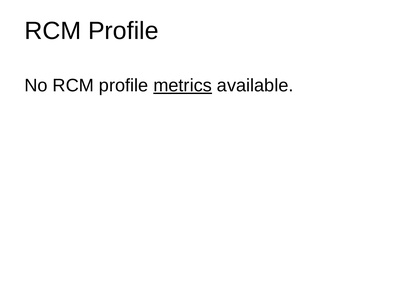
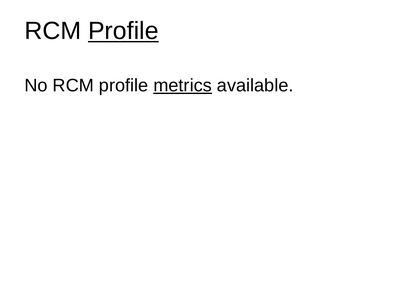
Profile underline: none -> present (123, 31)
